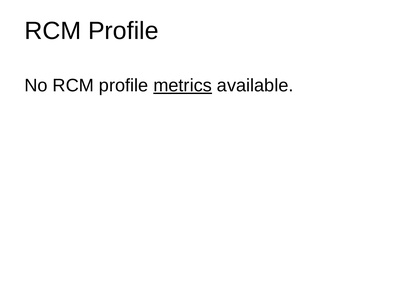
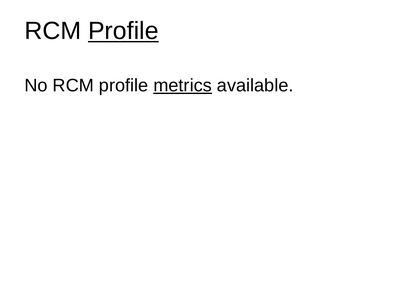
Profile underline: none -> present (123, 31)
